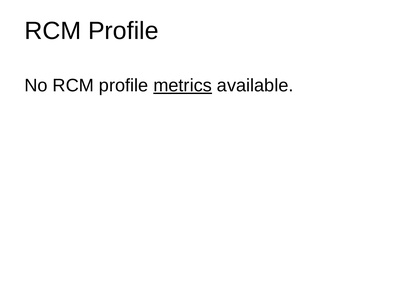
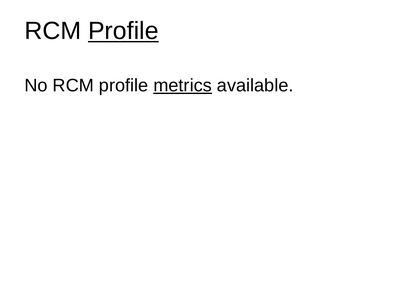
Profile underline: none -> present (123, 31)
